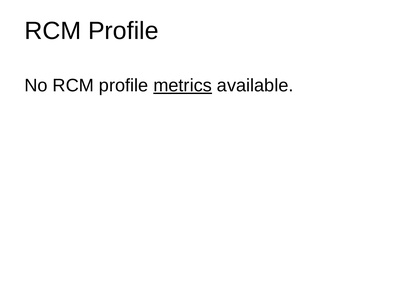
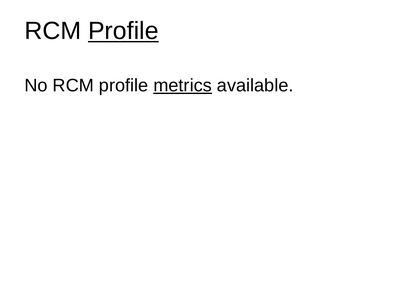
Profile underline: none -> present (123, 31)
